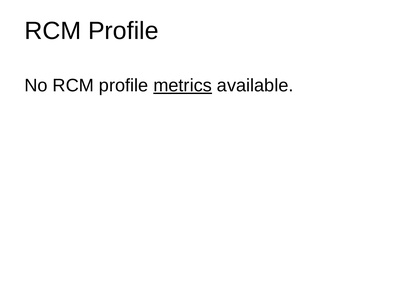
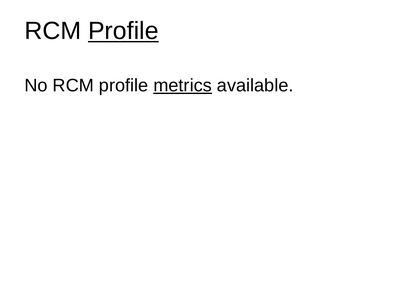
Profile underline: none -> present (123, 31)
